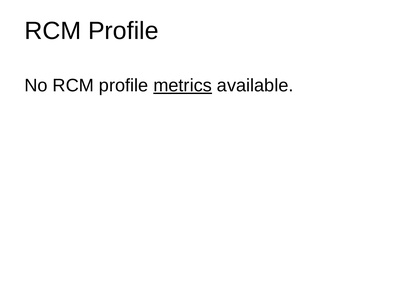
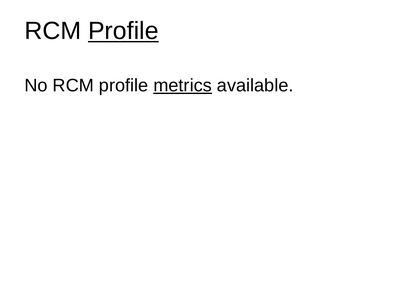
Profile underline: none -> present (123, 31)
